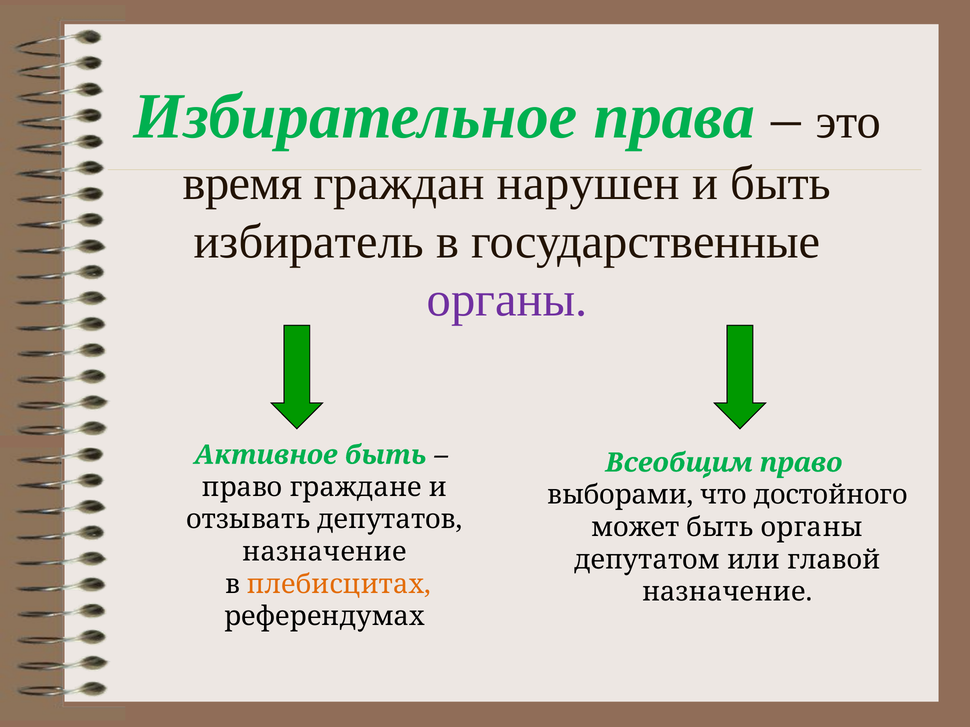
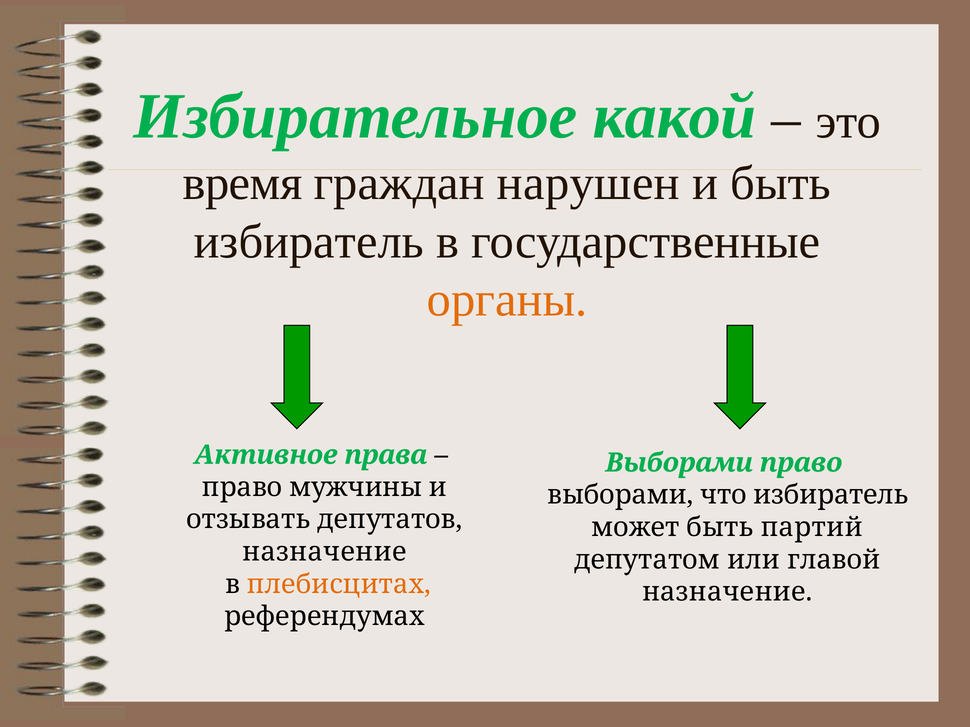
права: права -> какой (675, 117)
органы colour: purple -> orange (507, 300)
Активное быть: быть -> права (386, 455)
Всеобщим: Всеобщим -> Выборами (679, 463)
граждане: граждане -> мужчины (356, 488)
что достойного: достойного -> избиратель (831, 495)
быть органы: органы -> партий (812, 528)
